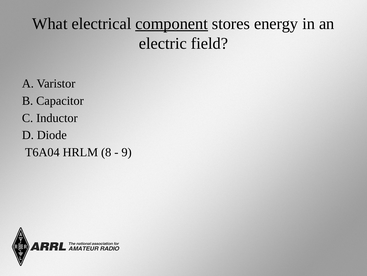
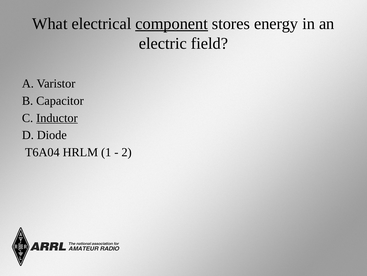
Inductor underline: none -> present (57, 118)
8: 8 -> 1 (106, 152)
9: 9 -> 2 (127, 152)
